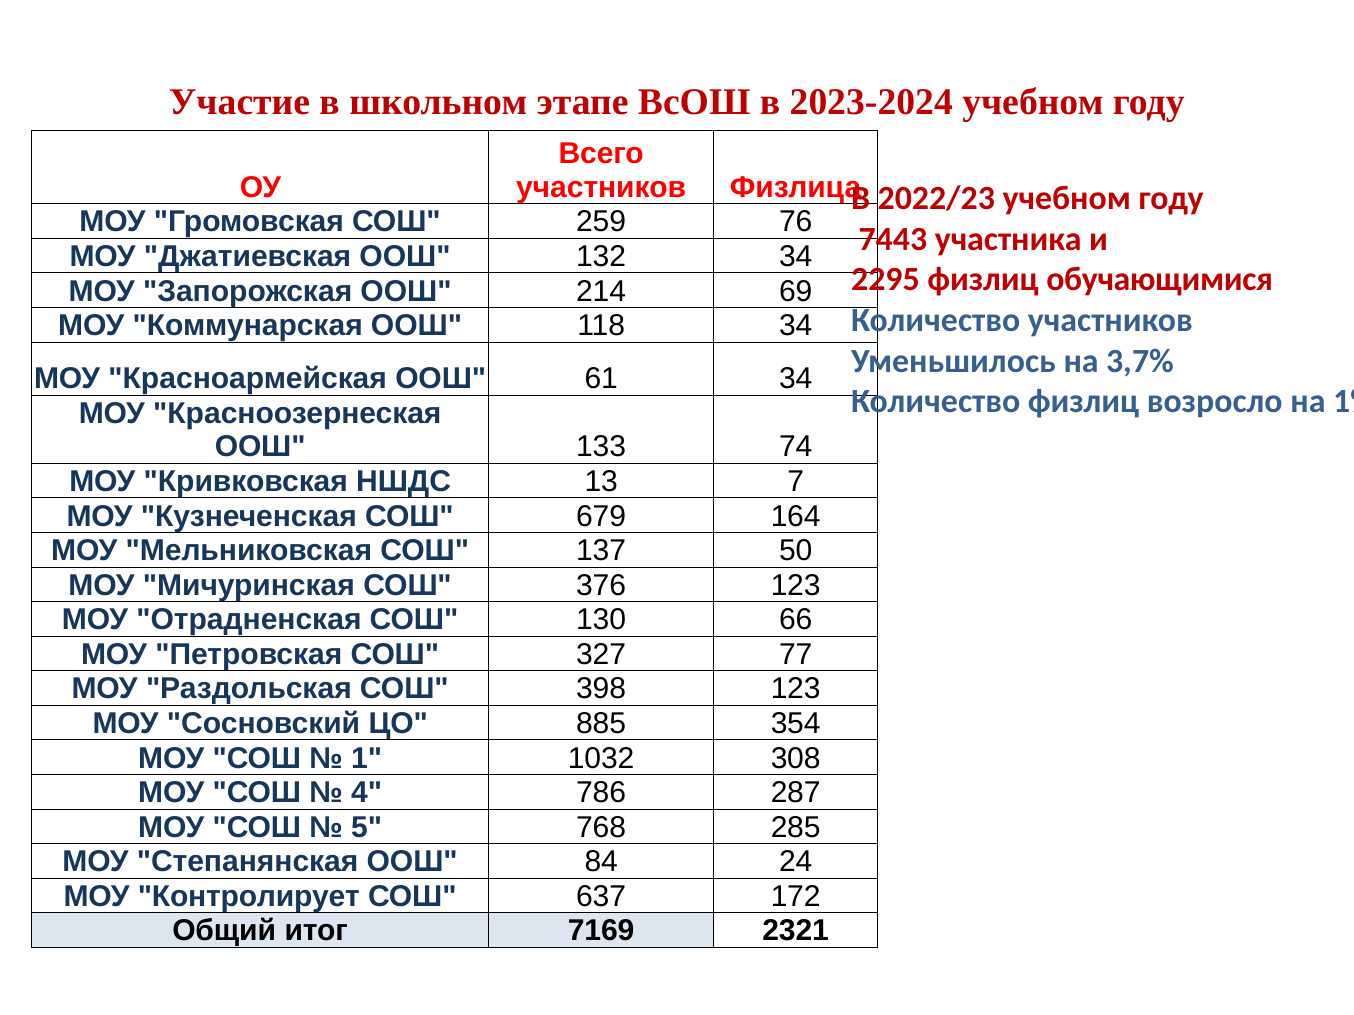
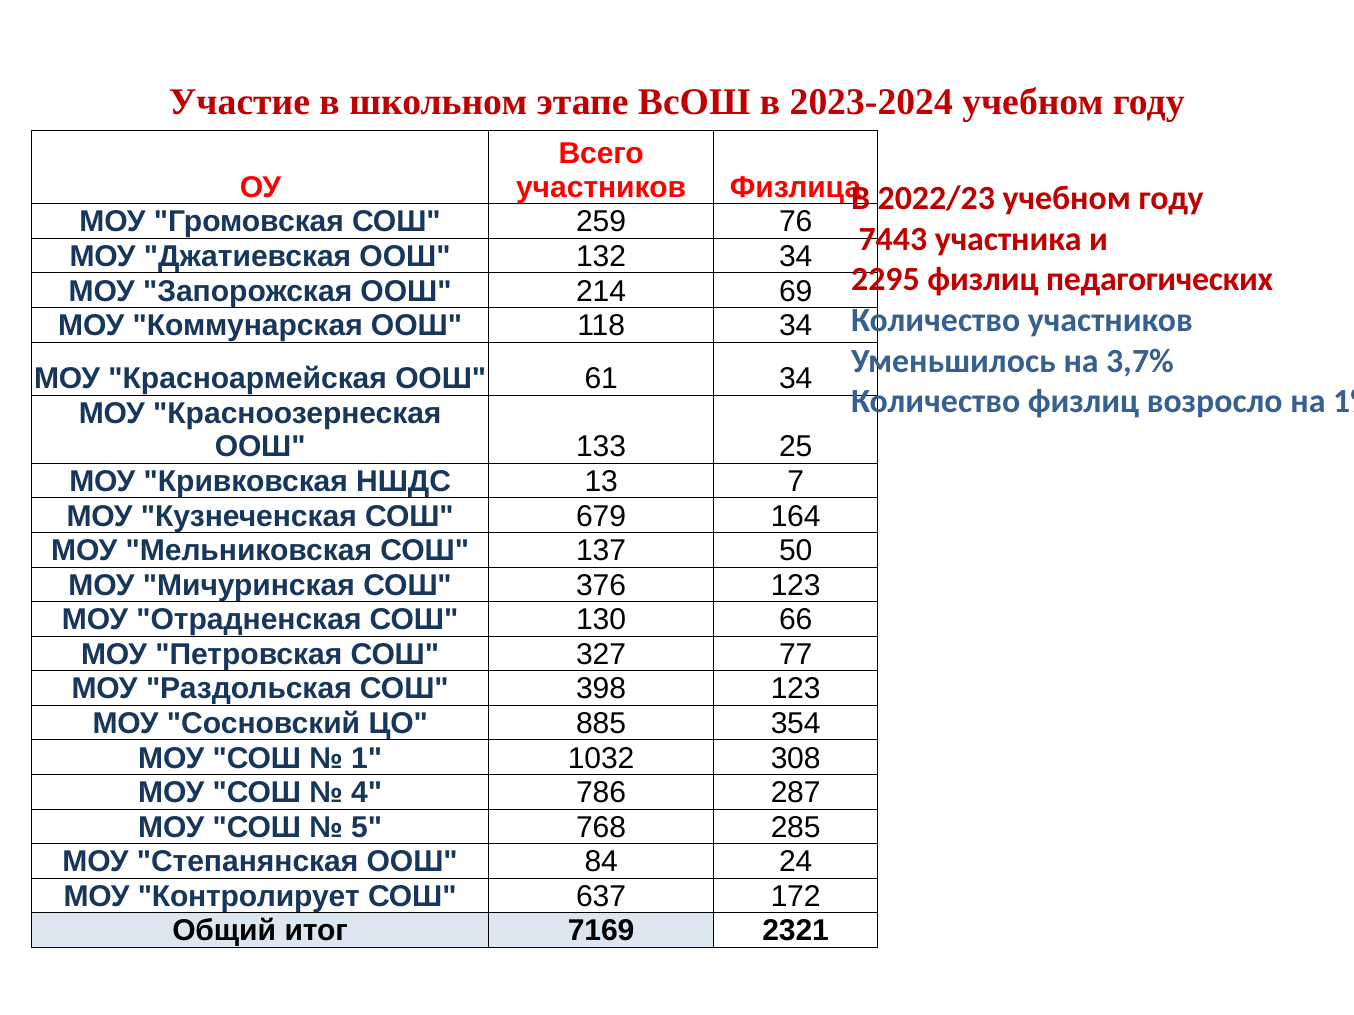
обучающимися: обучающимися -> педагогических (1160, 280)
74: 74 -> 25 (796, 447)
